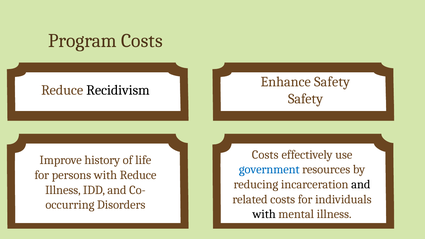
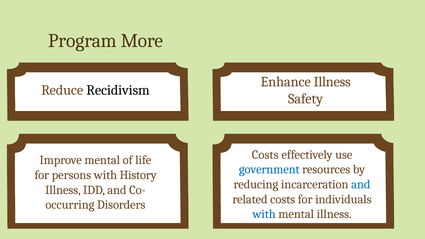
Program Costs: Costs -> More (142, 41)
Enhance Safety: Safety -> Illness (332, 82)
Improve history: history -> mental (102, 160)
with Reduce: Reduce -> History (138, 175)
and colour: black -> blue (361, 184)
with colour: black -> blue (264, 214)
